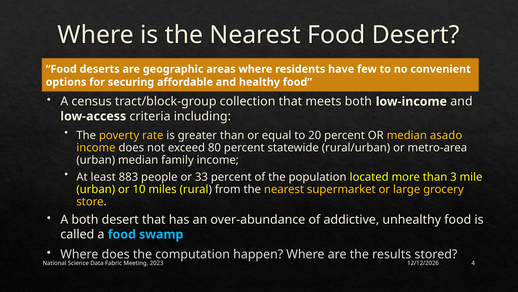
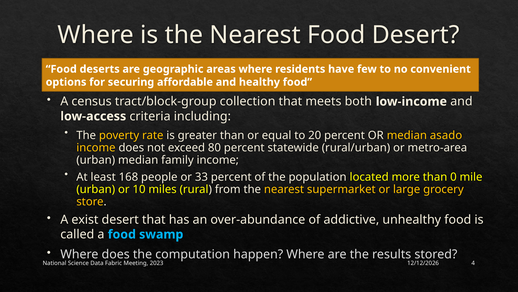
883: 883 -> 168 (128, 177)
3: 3 -> 0 (453, 177)
A both: both -> exist (85, 219)
